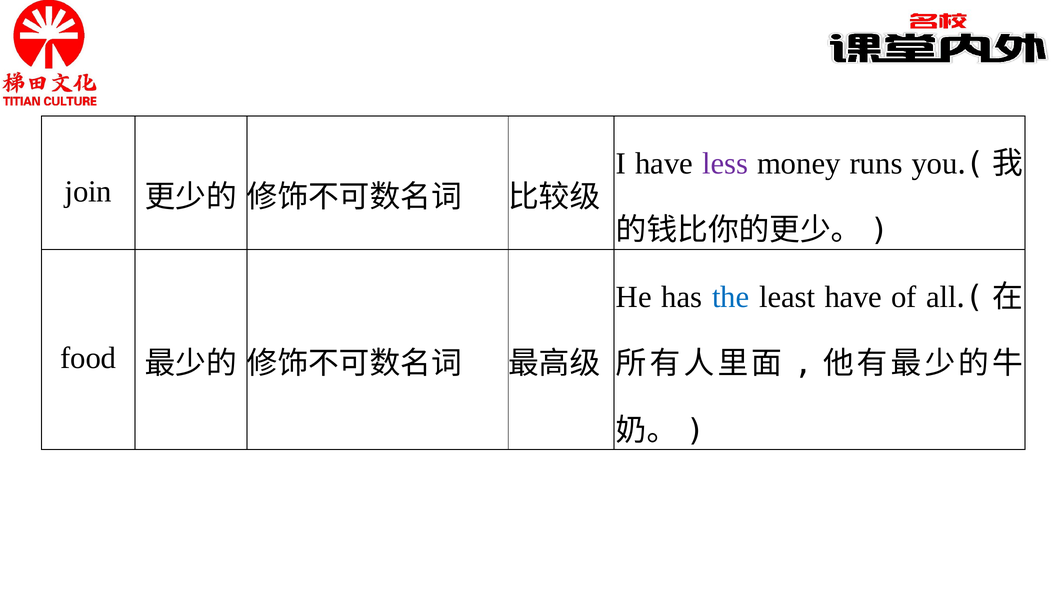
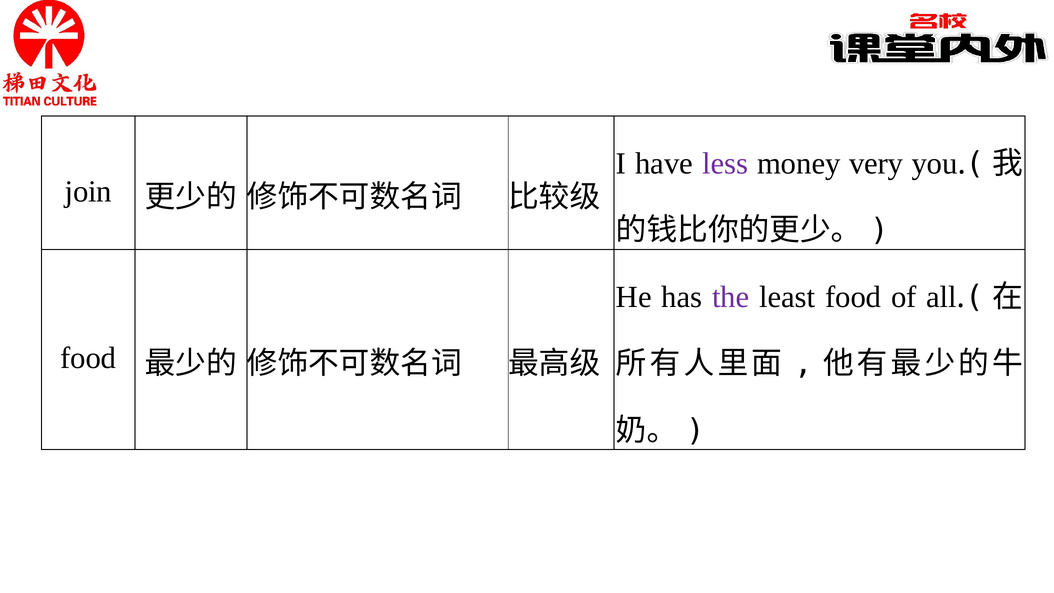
runs: runs -> very (876, 164)
the colour: blue -> purple (731, 297)
least have: have -> food (853, 297)
